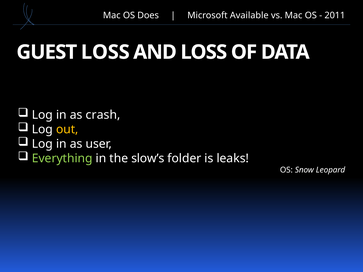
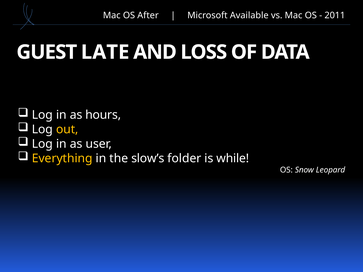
Does: Does -> After (148, 15)
GUEST LOSS: LOSS -> LATE (105, 52)
crash: crash -> hours (103, 115)
Everything colour: light green -> yellow (62, 158)
leaks: leaks -> while (233, 158)
